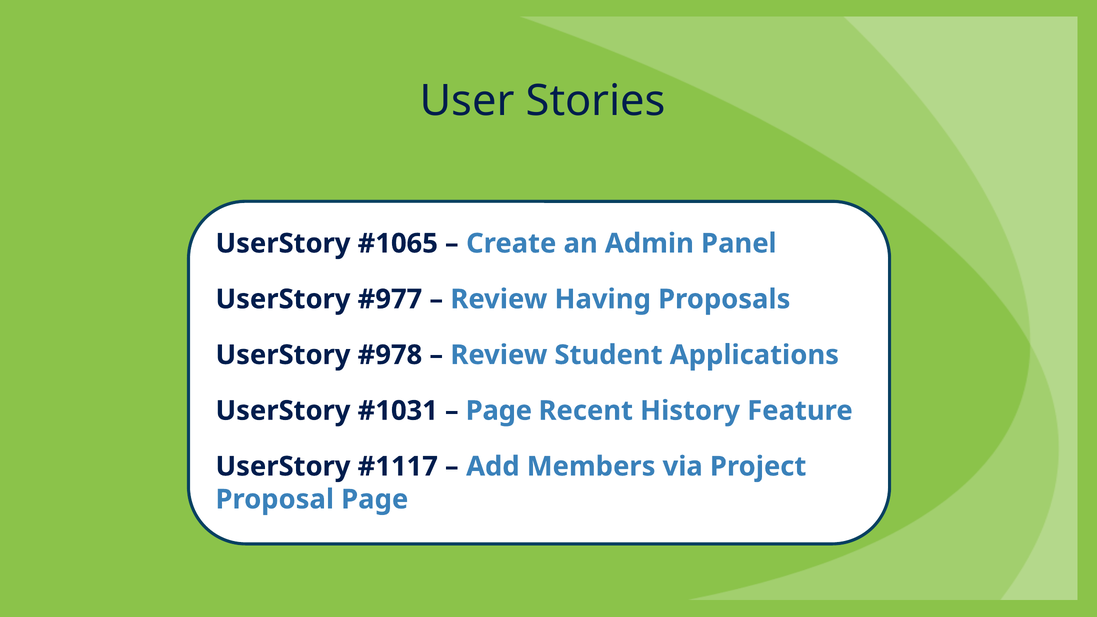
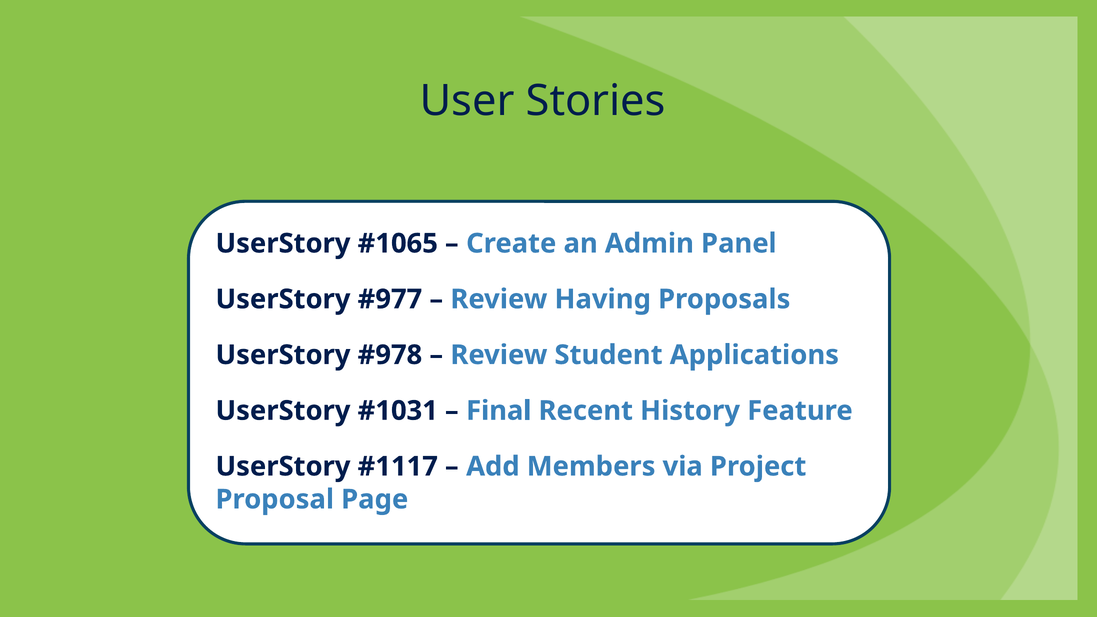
Page: Page -> Final (499, 411)
